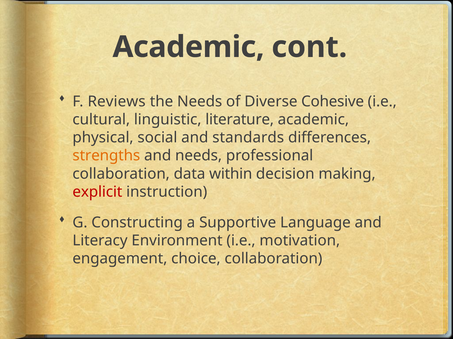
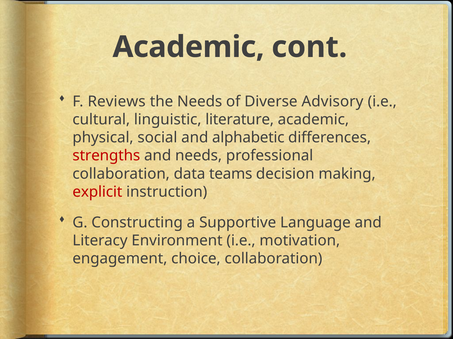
Cohesive: Cohesive -> Advisory (332, 102)
standards: standards -> alphabetic (248, 138)
strengths colour: orange -> red (106, 156)
within: within -> teams (231, 174)
